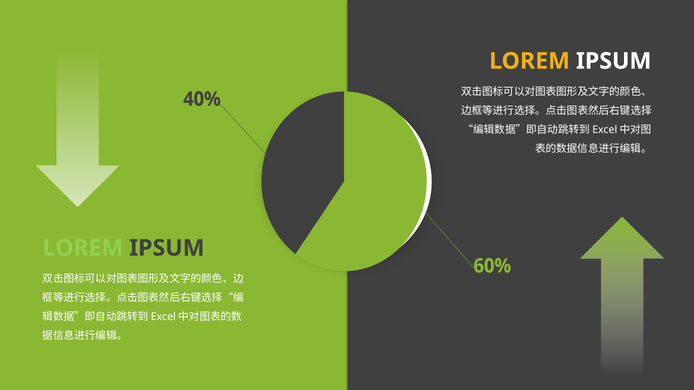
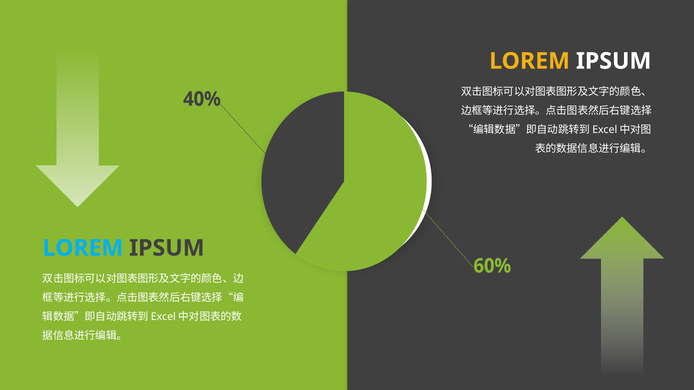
LOREM colour: light green -> light blue (83, 248)
